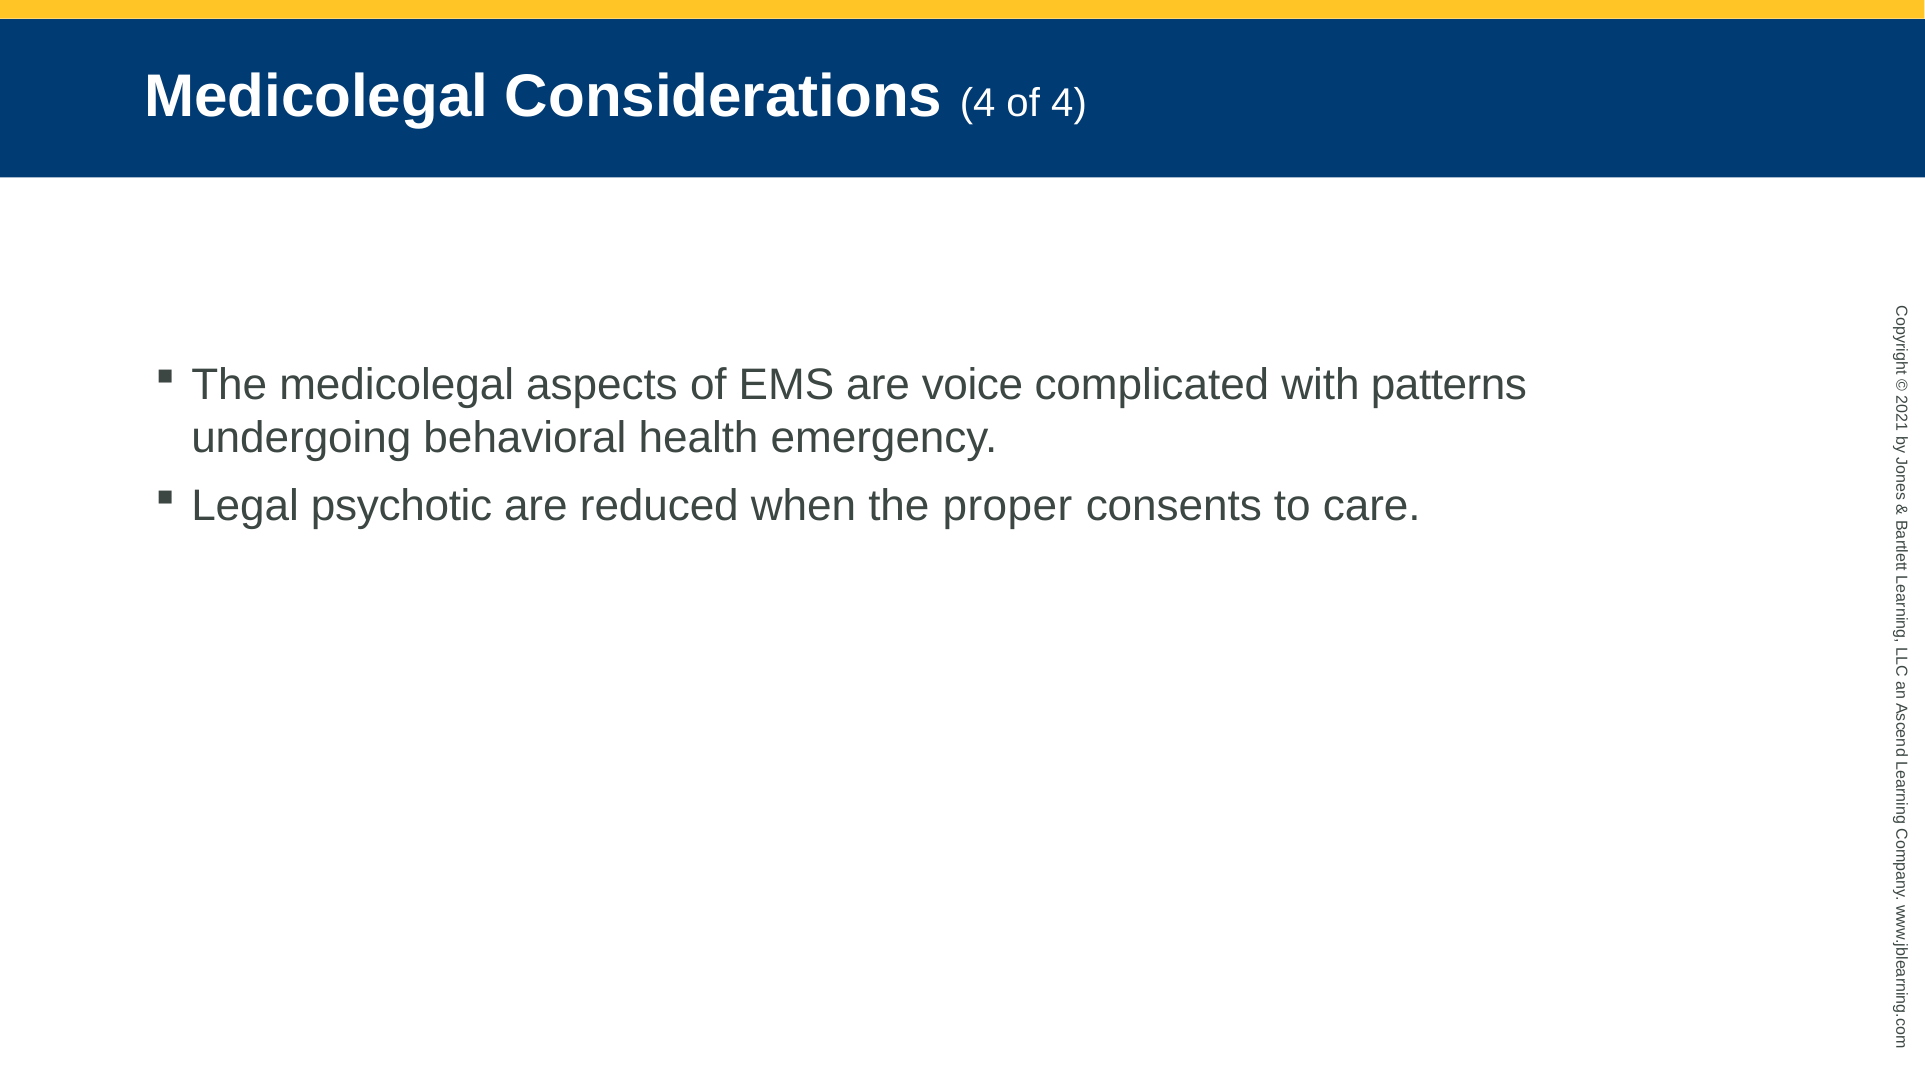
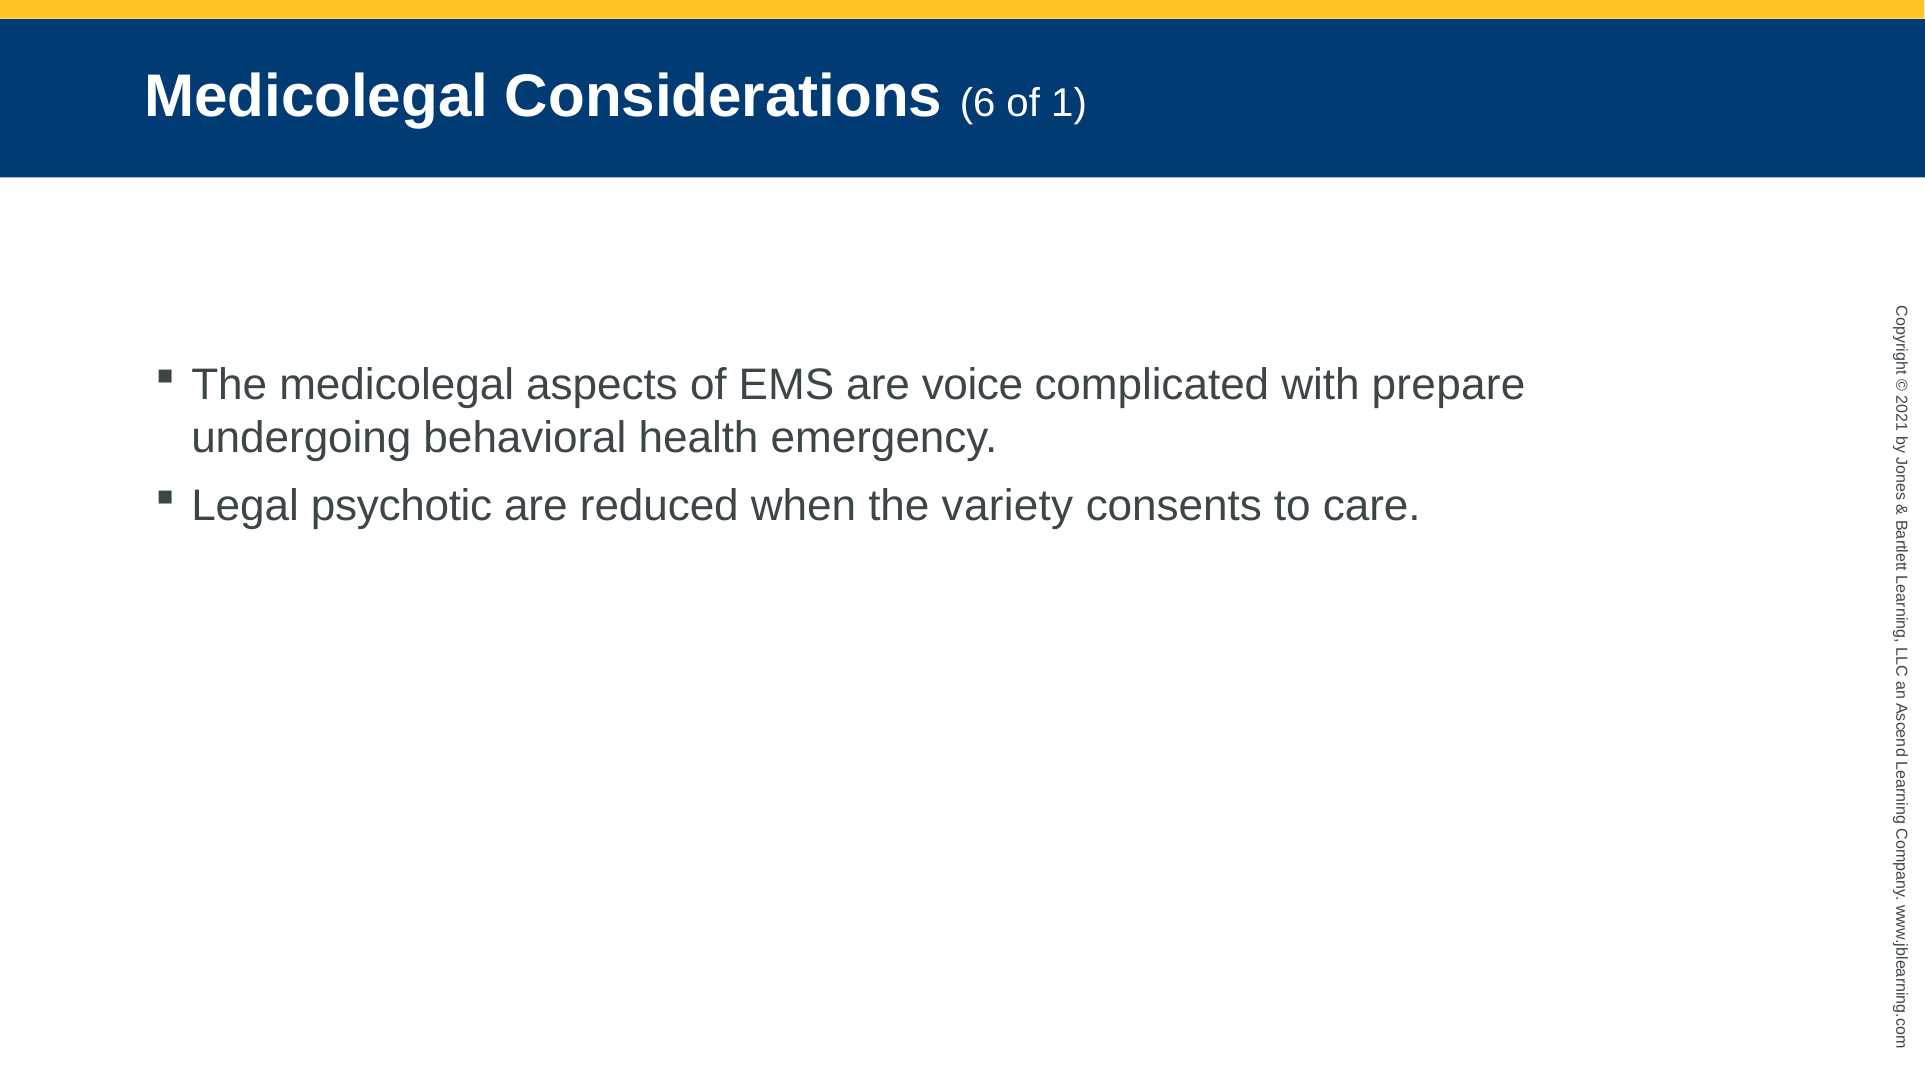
Considerations 4: 4 -> 6 (978, 103)
of 4: 4 -> 1 (1069, 103)
patterns: patterns -> prepare (1449, 385)
proper: proper -> variety (1008, 506)
